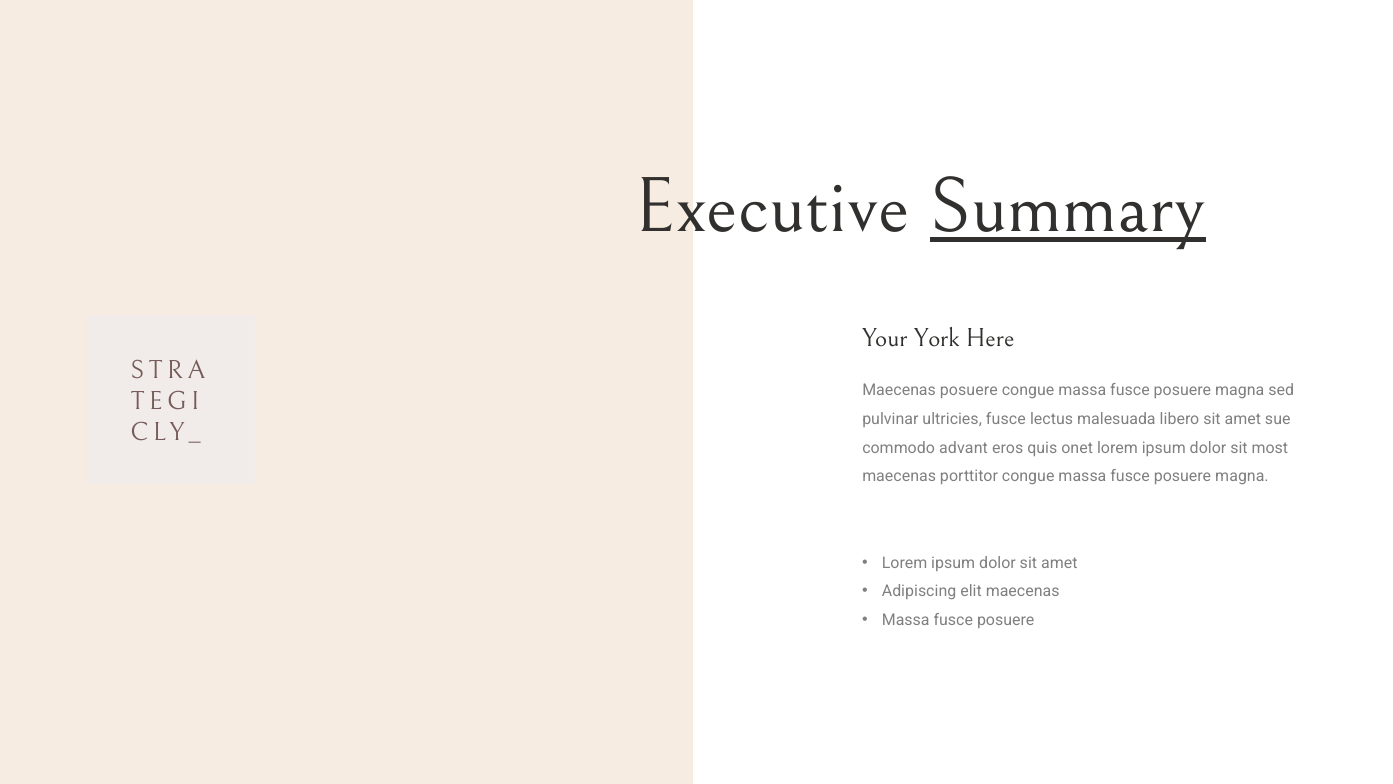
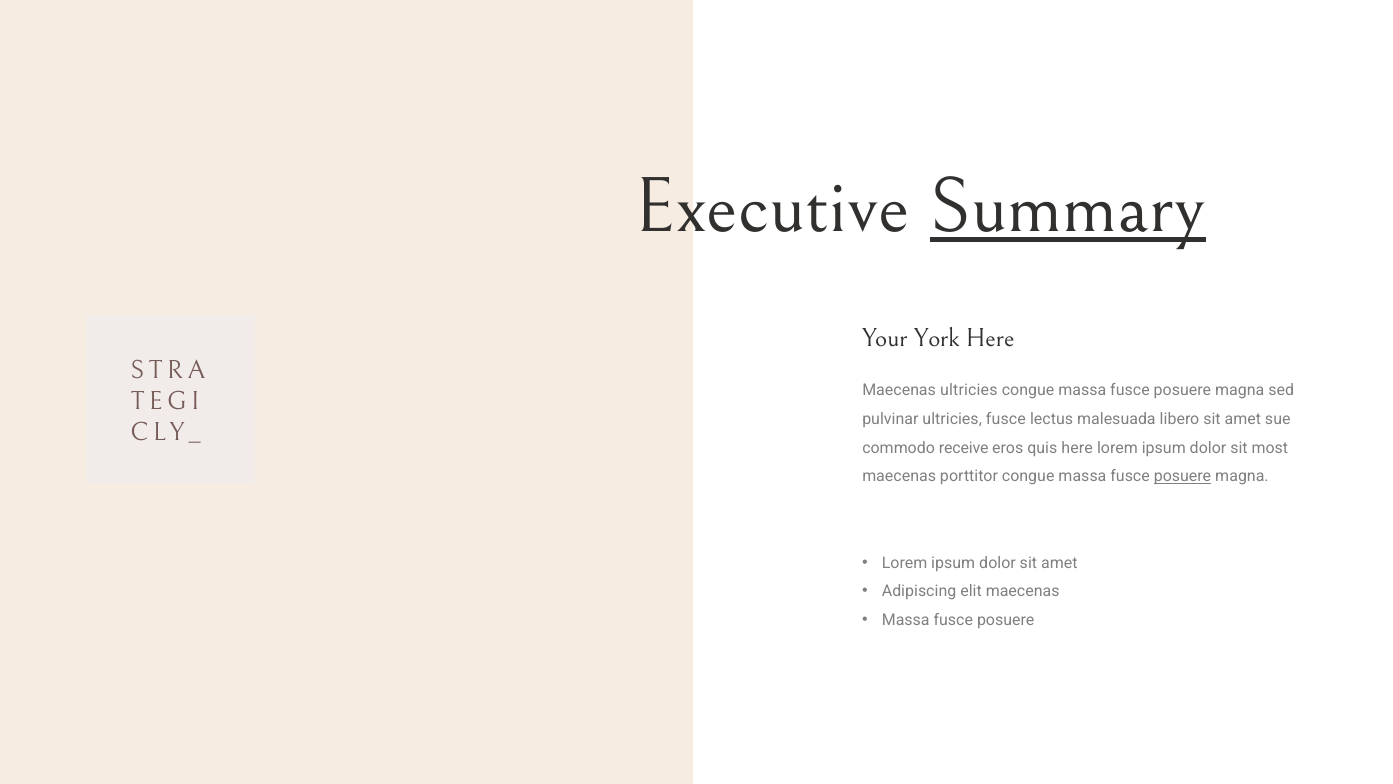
Maecenas posuere: posuere -> ultricies (969, 390)
advant: advant -> receive (964, 448)
quis onet: onet -> here (1077, 448)
posuere underline: none -> present (1183, 476)
